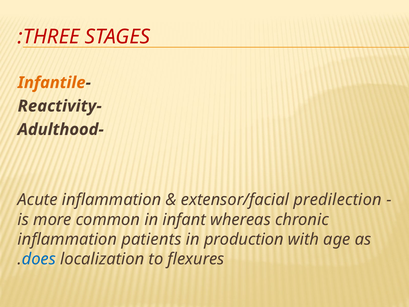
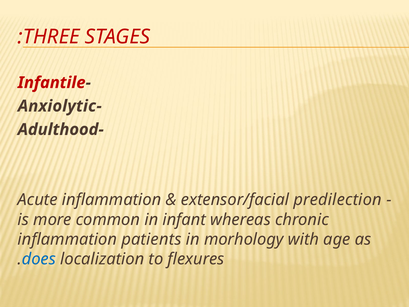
Infantile colour: orange -> red (52, 83)
Reactivity: Reactivity -> Anxiolytic (57, 106)
production: production -> morhology (244, 239)
